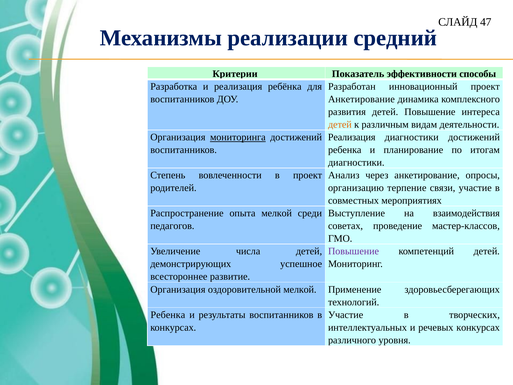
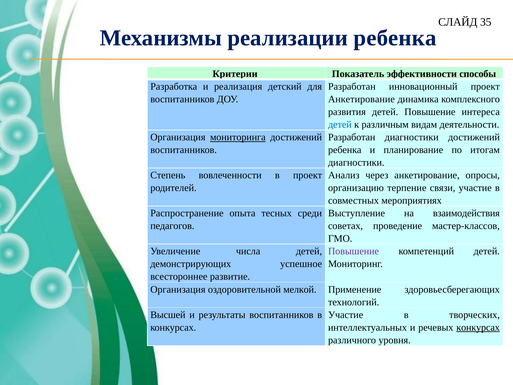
47: 47 -> 35 (486, 22)
реализации средний: средний -> ребенка (395, 38)
ребёнка: ребёнка -> детский (285, 86)
детей colour: orange -> blue (340, 124)
Реализация: Реализация -> Разработан (352, 137)
опыта мелкой: мелкой -> тесных (277, 213)
Ребенка: Ребенка -> Высшей (168, 315)
конкурсах underline: none -> present (478, 327)
